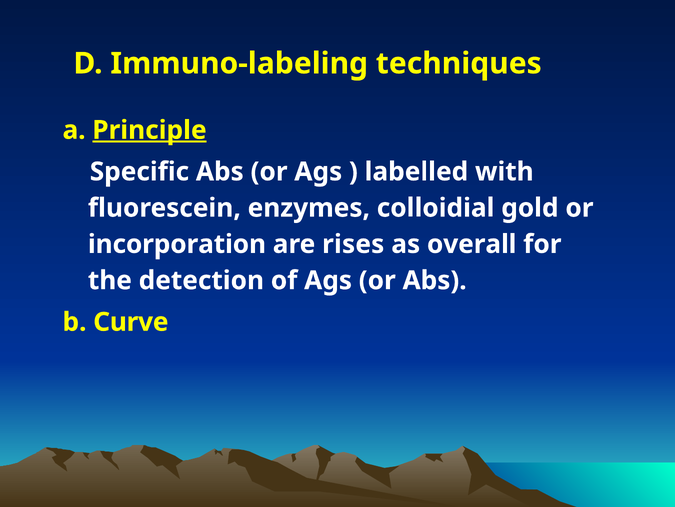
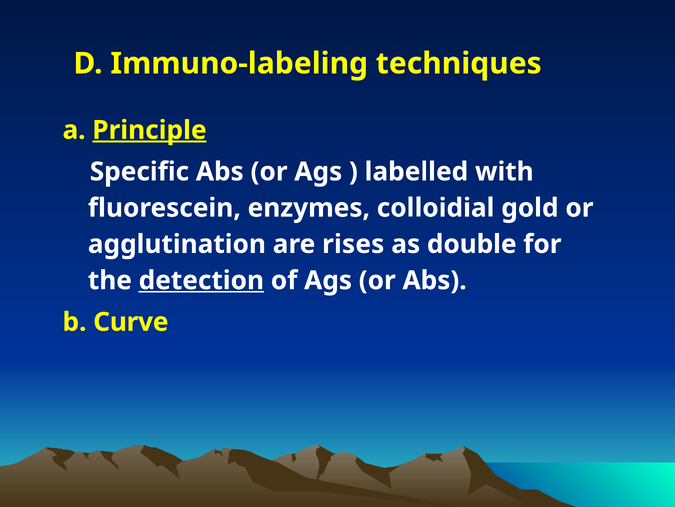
incorporation: incorporation -> agglutination (177, 244)
overall: overall -> double (472, 244)
detection underline: none -> present (201, 280)
